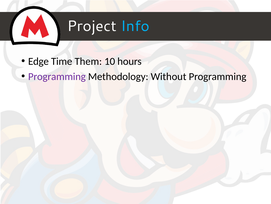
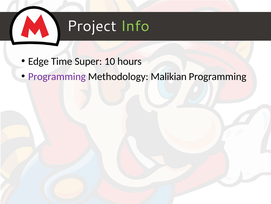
Info colour: light blue -> light green (135, 26)
Them: Them -> Super (88, 61)
Without: Without -> Malikian (169, 76)
